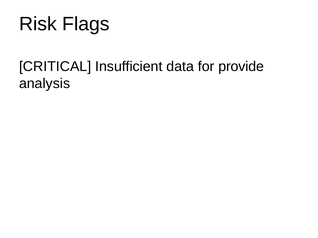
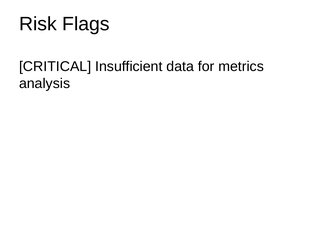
provide: provide -> metrics (241, 67)
